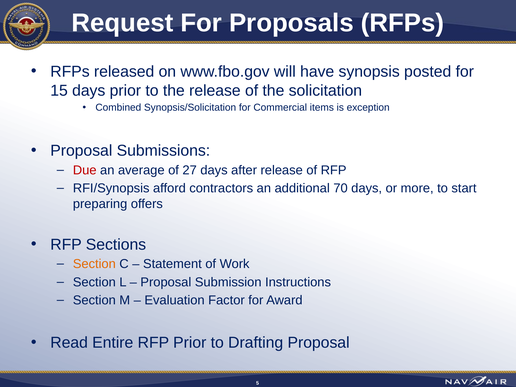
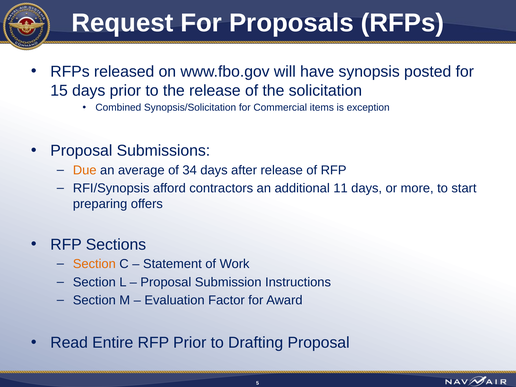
Due colour: red -> orange (85, 170)
27: 27 -> 34 (190, 170)
70: 70 -> 11 (341, 188)
